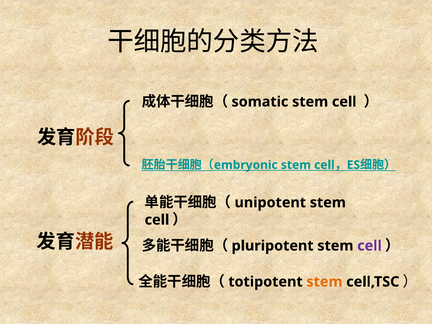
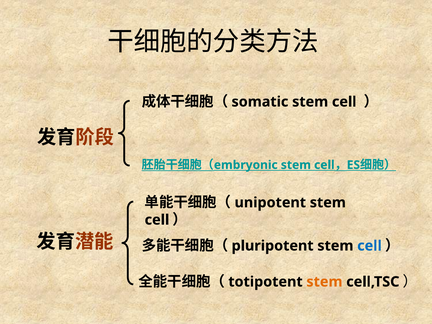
cell colour: purple -> blue (369, 246)
